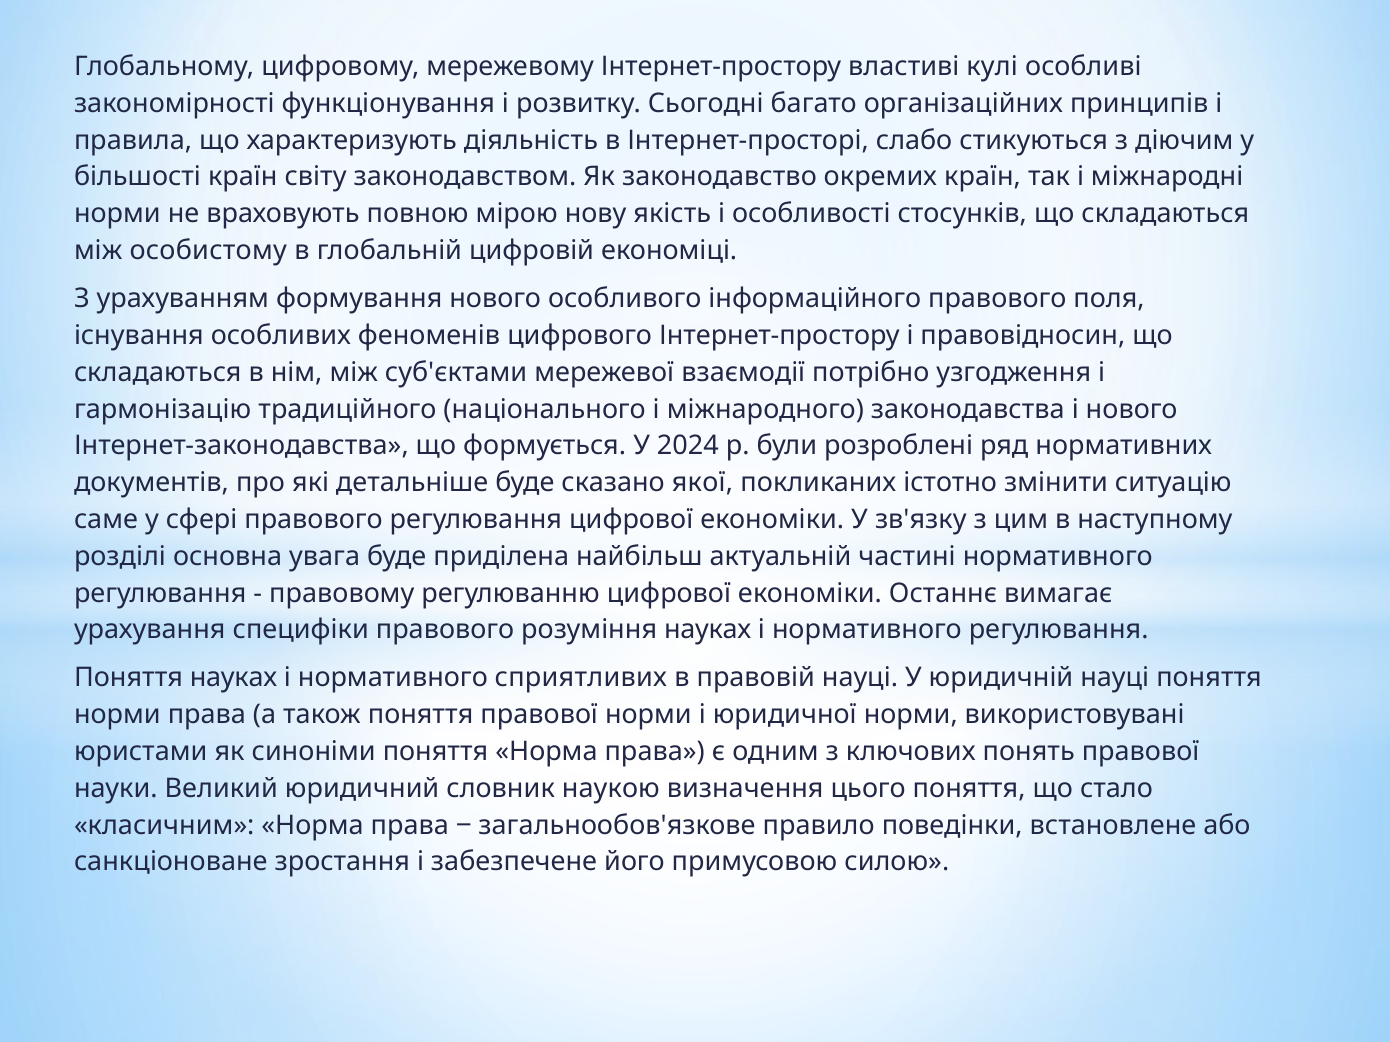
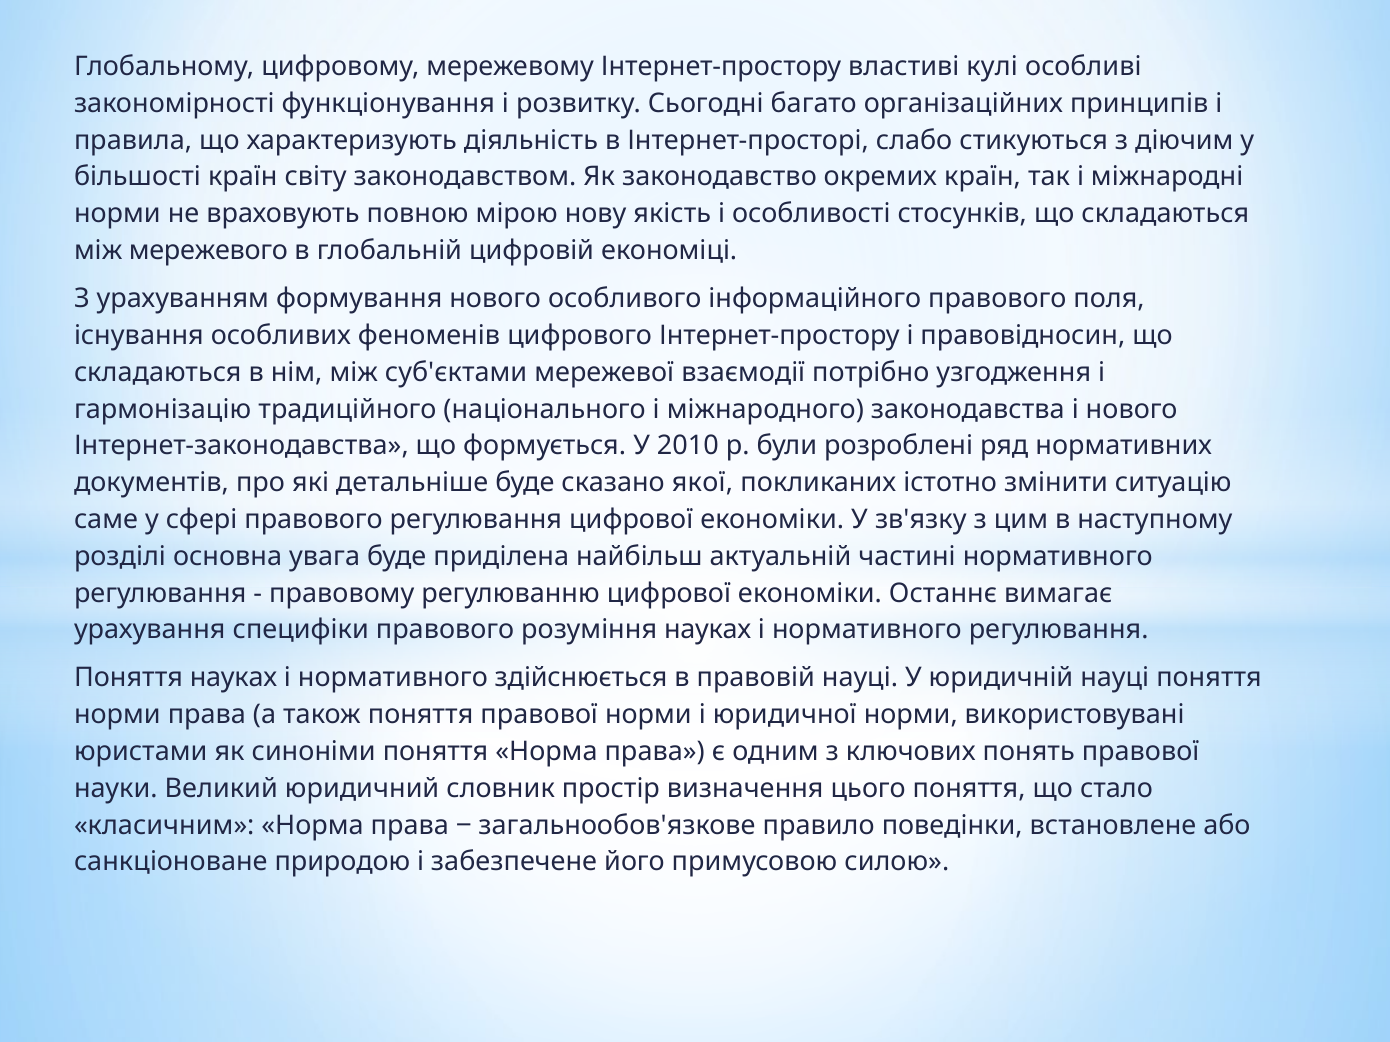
особистому: особистому -> мережевого (208, 251)
2024: 2024 -> 2010 (688, 446)
сприятливих: сприятливих -> здійснюється (581, 678)
наукою: наукою -> простір (611, 789)
зростання: зростання -> природою (342, 862)
